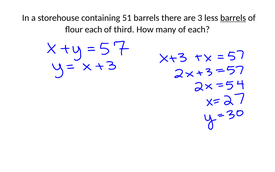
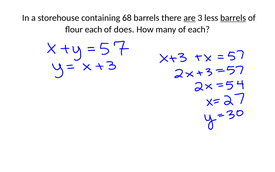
51: 51 -> 68 (127, 18)
are underline: none -> present (190, 18)
third: third -> does (124, 30)
